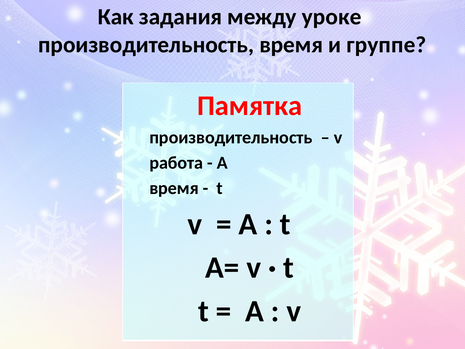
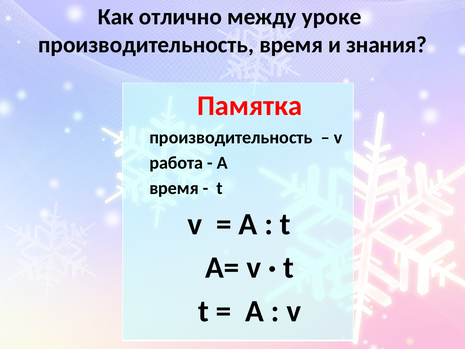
задания: задания -> отлично (180, 17)
группе: группе -> знания (387, 45)
